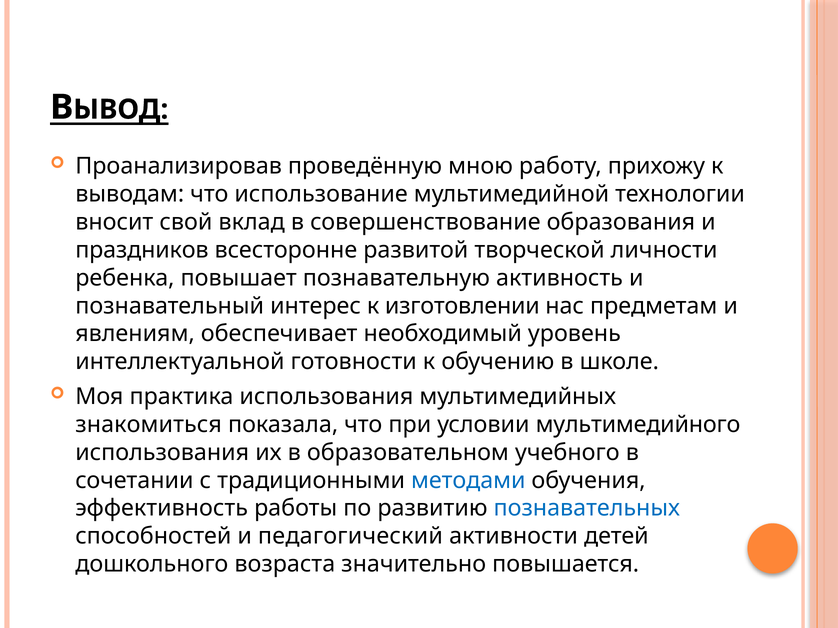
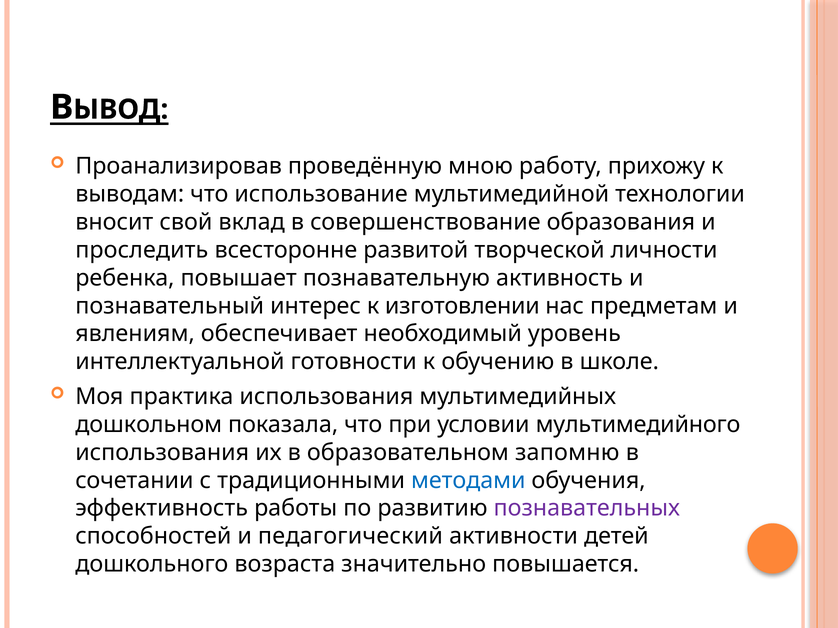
праздников: праздников -> проследить (142, 250)
знакомиться: знакомиться -> дошкольном (149, 425)
учебного: учебного -> запомню (567, 453)
познавательных colour: blue -> purple (587, 509)
